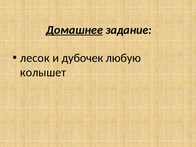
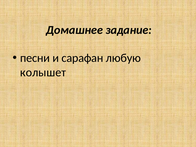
Домашнее underline: present -> none (74, 30)
лесок: лесок -> песни (35, 58)
дубочек: дубочек -> сарафан (82, 58)
